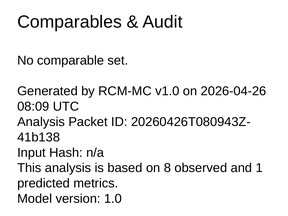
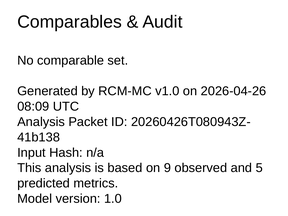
8: 8 -> 9 (167, 168)
1: 1 -> 5 (259, 168)
